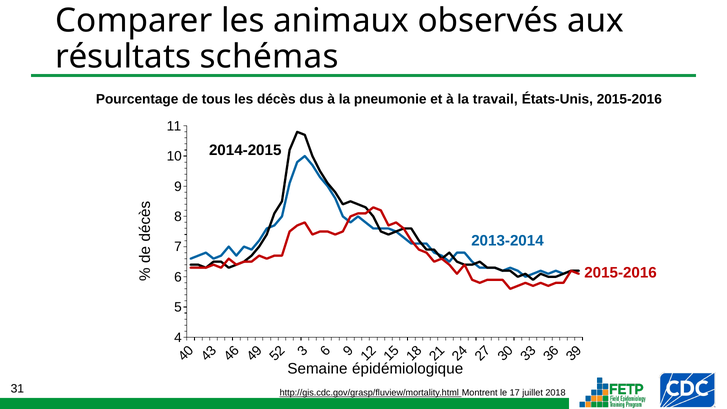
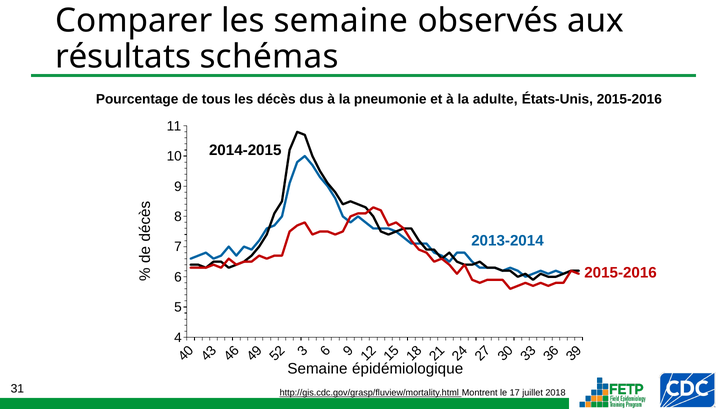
les animaux: animaux -> semaine (341, 21)
travail: travail -> adulte (495, 99)
